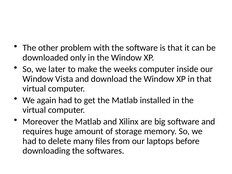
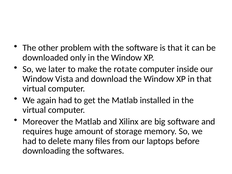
weeks: weeks -> rotate (125, 69)
